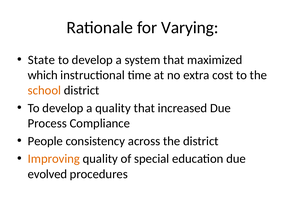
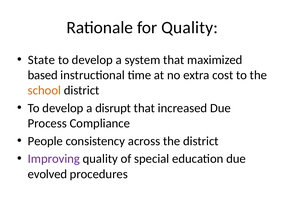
for Varying: Varying -> Quality (190, 28)
which: which -> based (43, 75)
a quality: quality -> disrupt (113, 108)
Improving colour: orange -> purple (54, 159)
